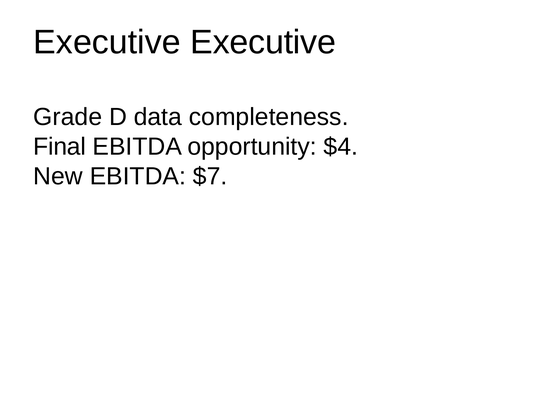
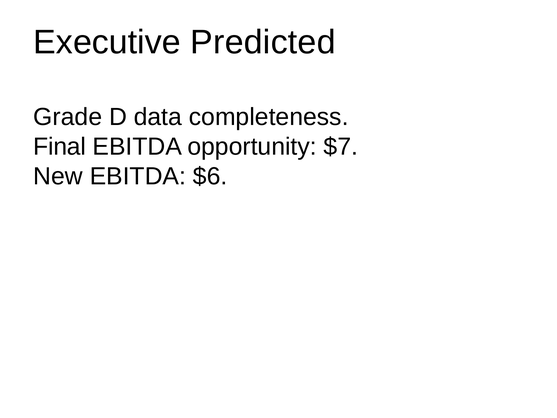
Executive Executive: Executive -> Predicted (263, 42)
$4: $4 -> $7 (341, 147)
$7: $7 -> $6 (210, 176)
